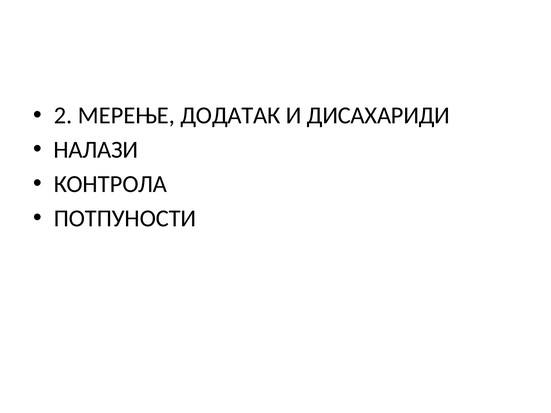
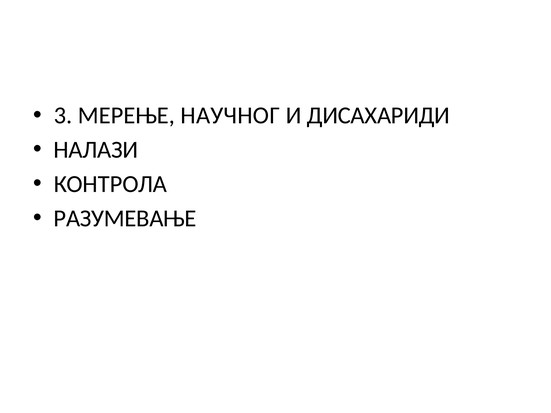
2: 2 -> 3 (63, 116)
ДОДАТАК: ДОДАТАК -> НАУЧНОГ (230, 116)
ПОТПУНОСТИ: ПОТПУНОСТИ -> РАЗУМЕВАЊЕ (125, 219)
